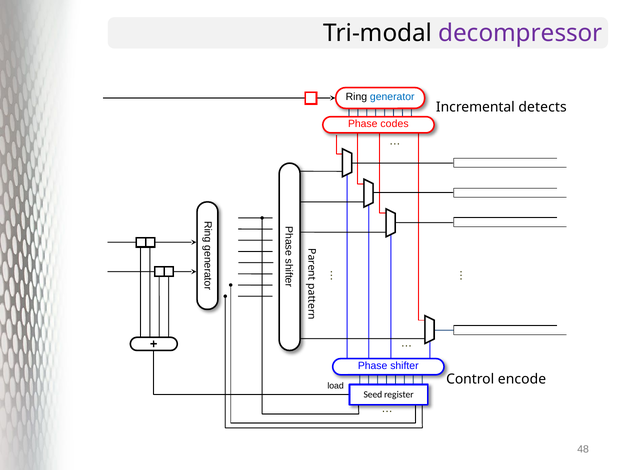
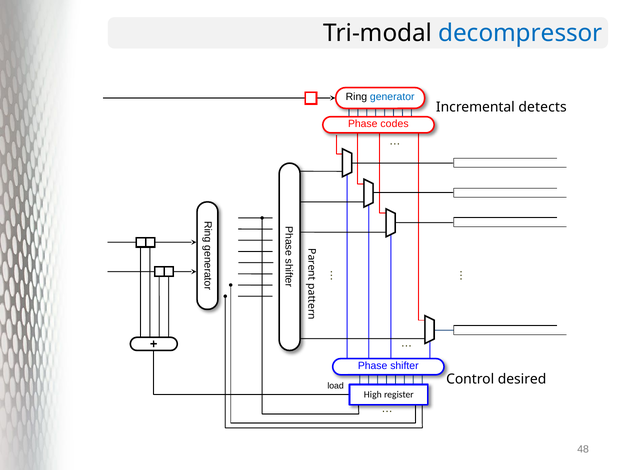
decompressor colour: purple -> blue (520, 33)
encode: encode -> desired (522, 379)
Seed: Seed -> High (373, 394)
